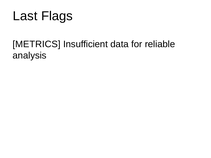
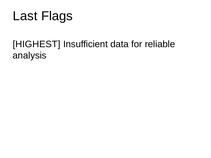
METRICS: METRICS -> HIGHEST (37, 44)
